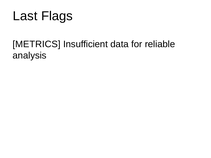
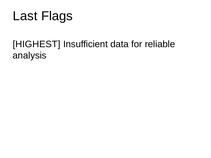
METRICS: METRICS -> HIGHEST (37, 44)
